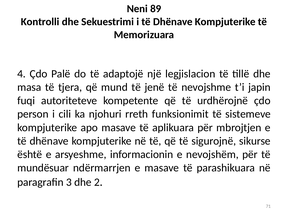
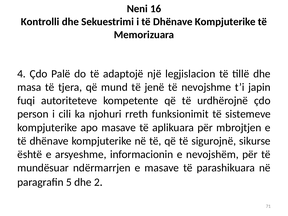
89: 89 -> 16 (156, 9)
3: 3 -> 5 (69, 182)
